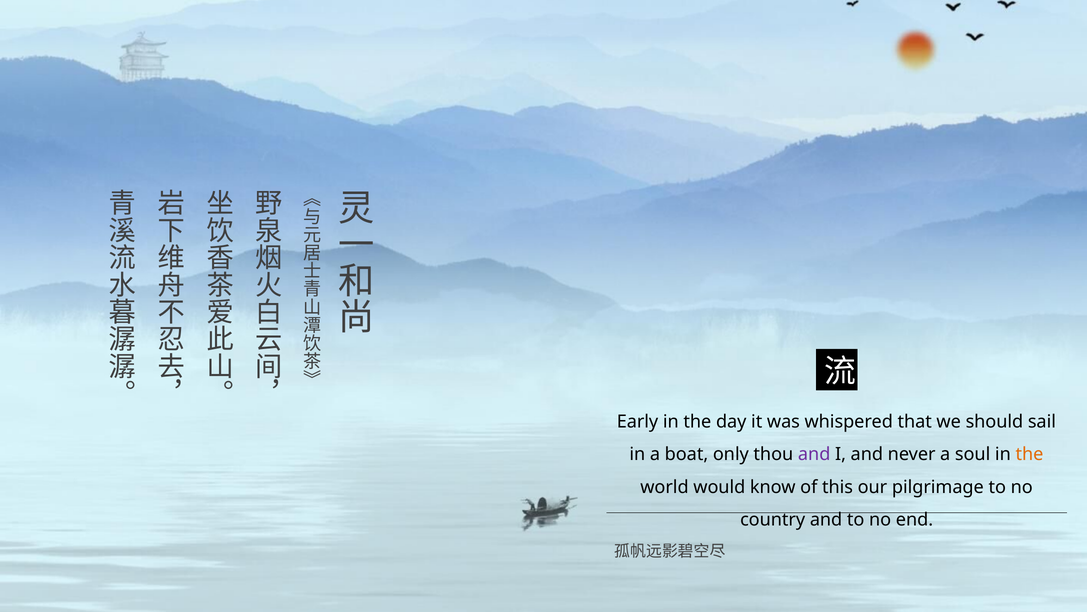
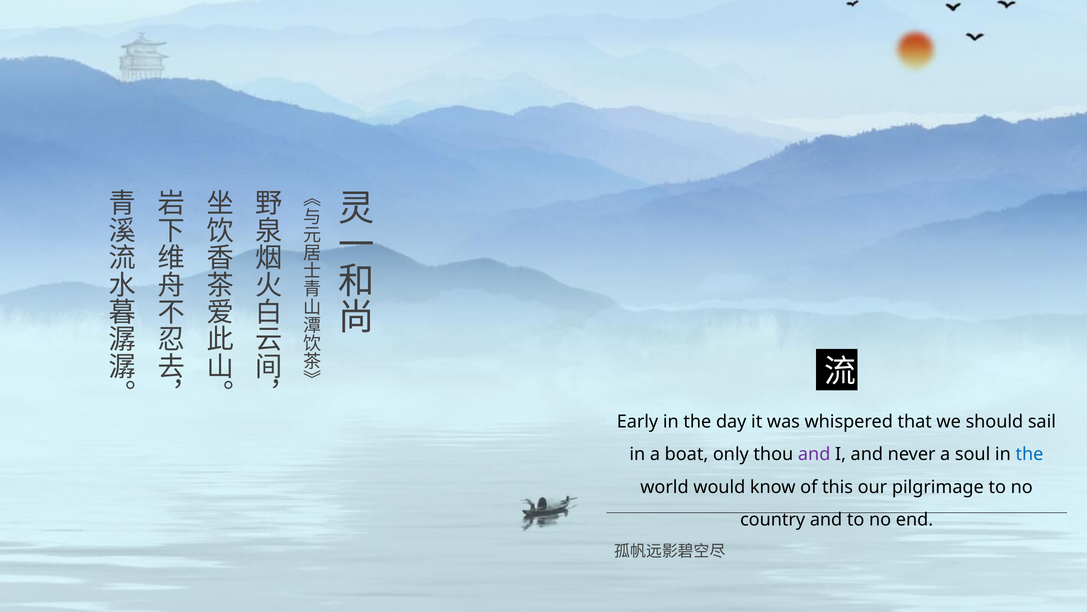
the colour: orange -> blue (1029, 454)
